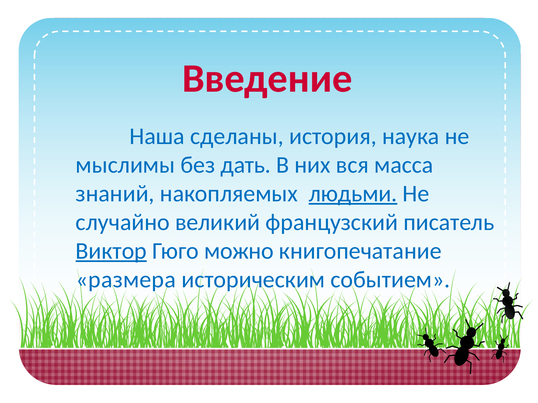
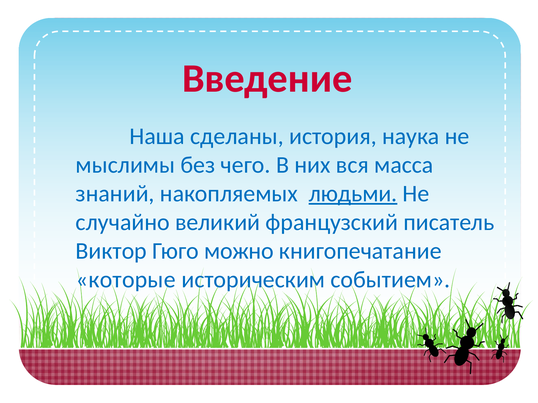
дать: дать -> чего (246, 165)
Виктор underline: present -> none (111, 251)
размера: размера -> которые (126, 280)
